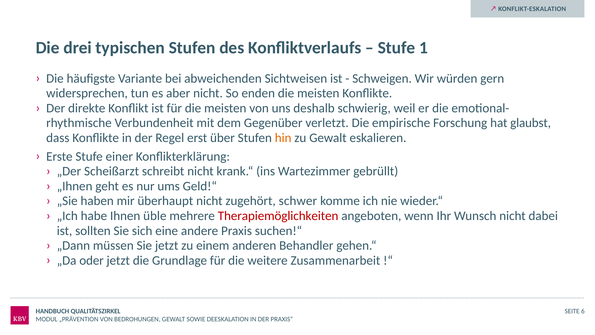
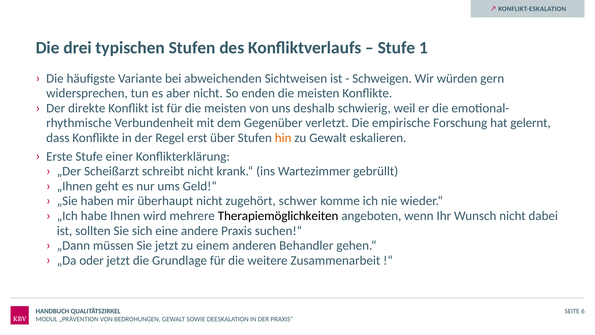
glaubst: glaubst -> gelernt (531, 123)
üble: üble -> wird (155, 216)
Therapiemöglichkeiten colour: red -> black (278, 216)
